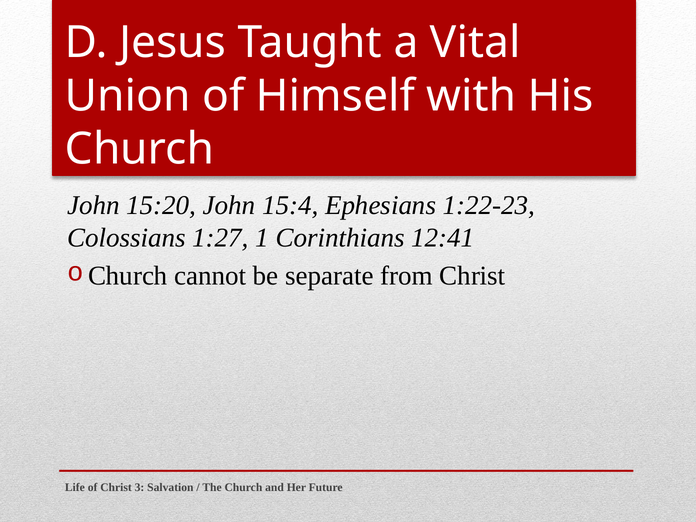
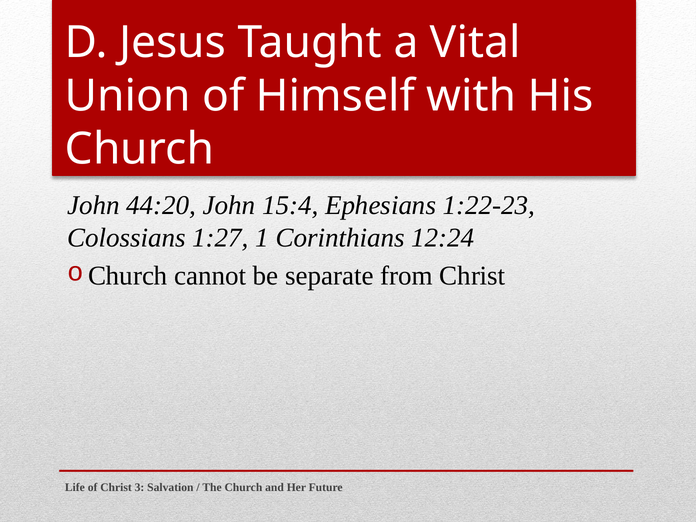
15:20: 15:20 -> 44:20 (161, 205)
12:41: 12:41 -> 12:24 (443, 238)
